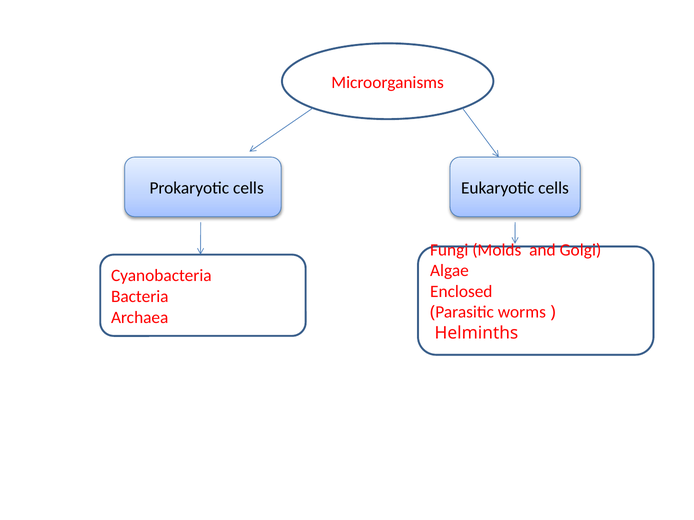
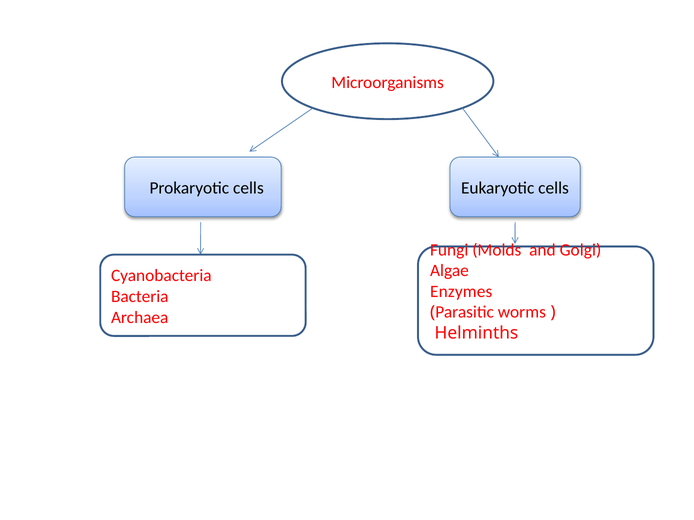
Enclosed: Enclosed -> Enzymes (461, 292)
